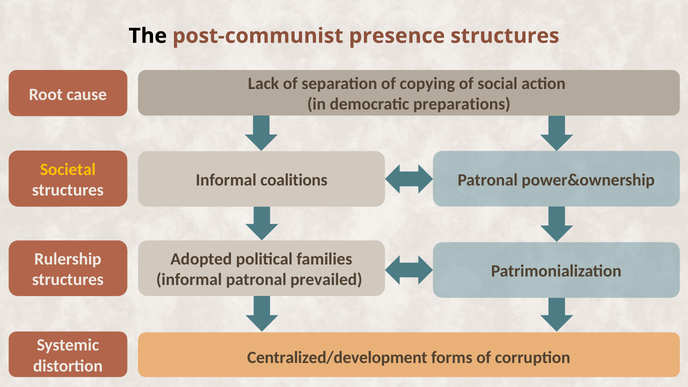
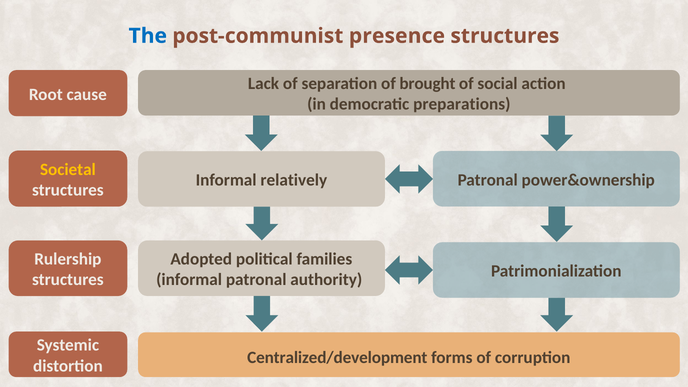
The colour: black -> blue (148, 36)
copying: copying -> brought (427, 84)
coalitions: coalitions -> relatively (294, 180)
prevailed: prevailed -> authority (326, 280)
